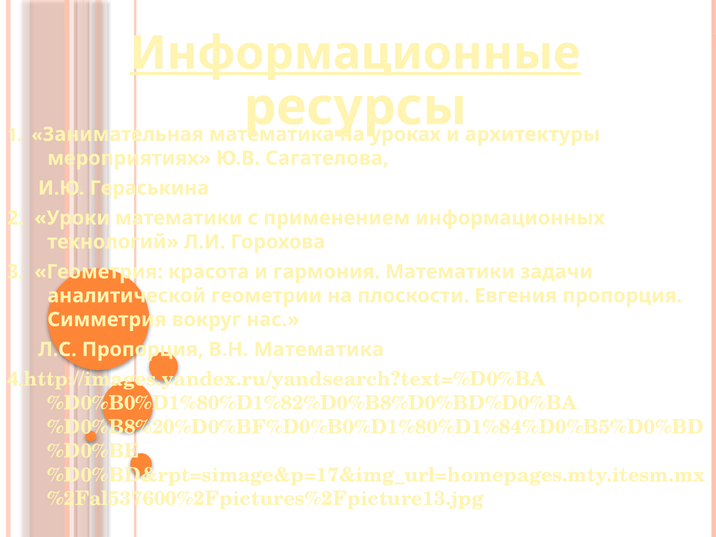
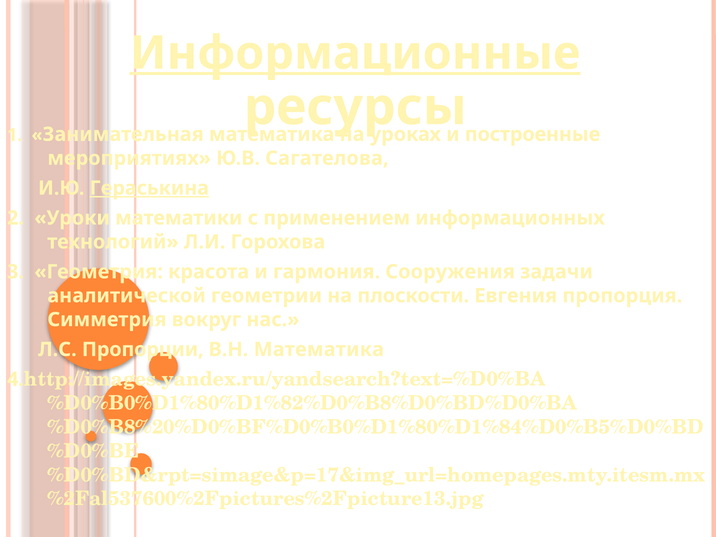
архитектуры: архитектуры -> построенные (533, 134)
Гераськина underline: none -> present (149, 188)
гармония Математики: Математики -> Сооружения (450, 272)
Л.С Пропорция: Пропорция -> Пропорции (143, 349)
